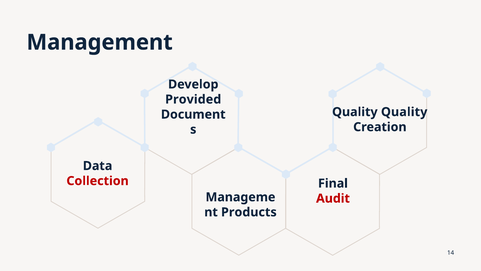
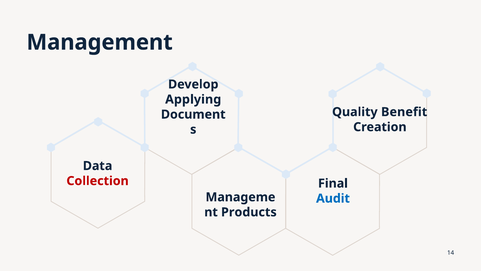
Provided: Provided -> Applying (193, 99)
Quality Quality: Quality -> Benefit (404, 112)
Audit colour: red -> blue (333, 198)
